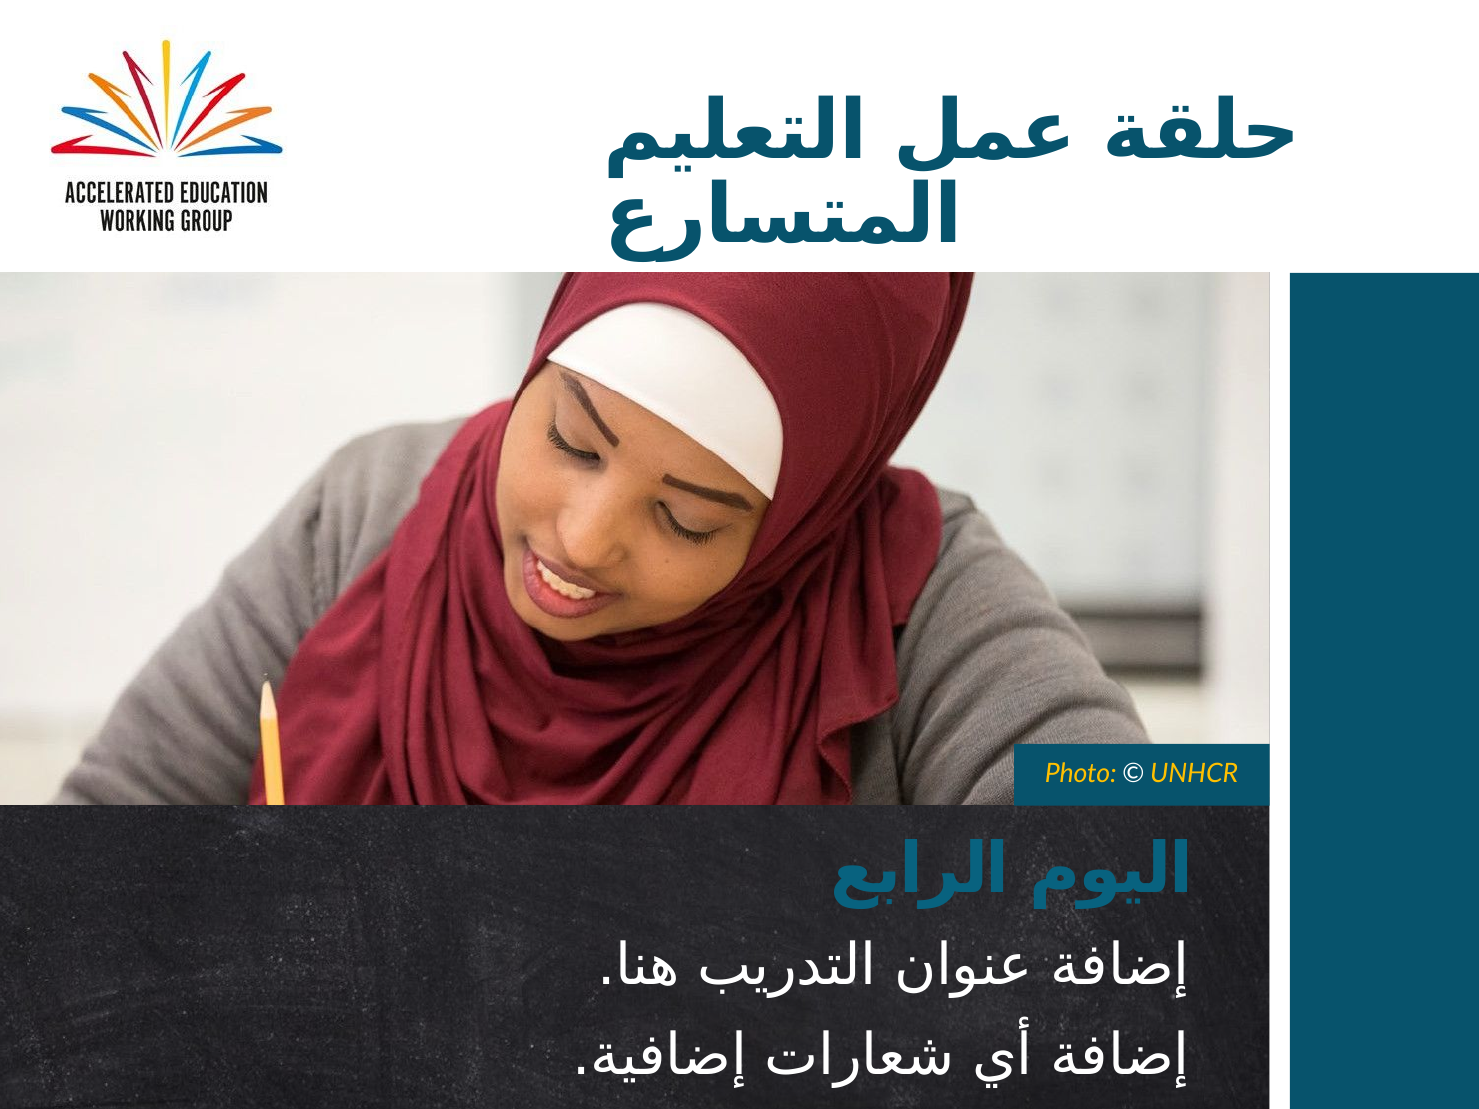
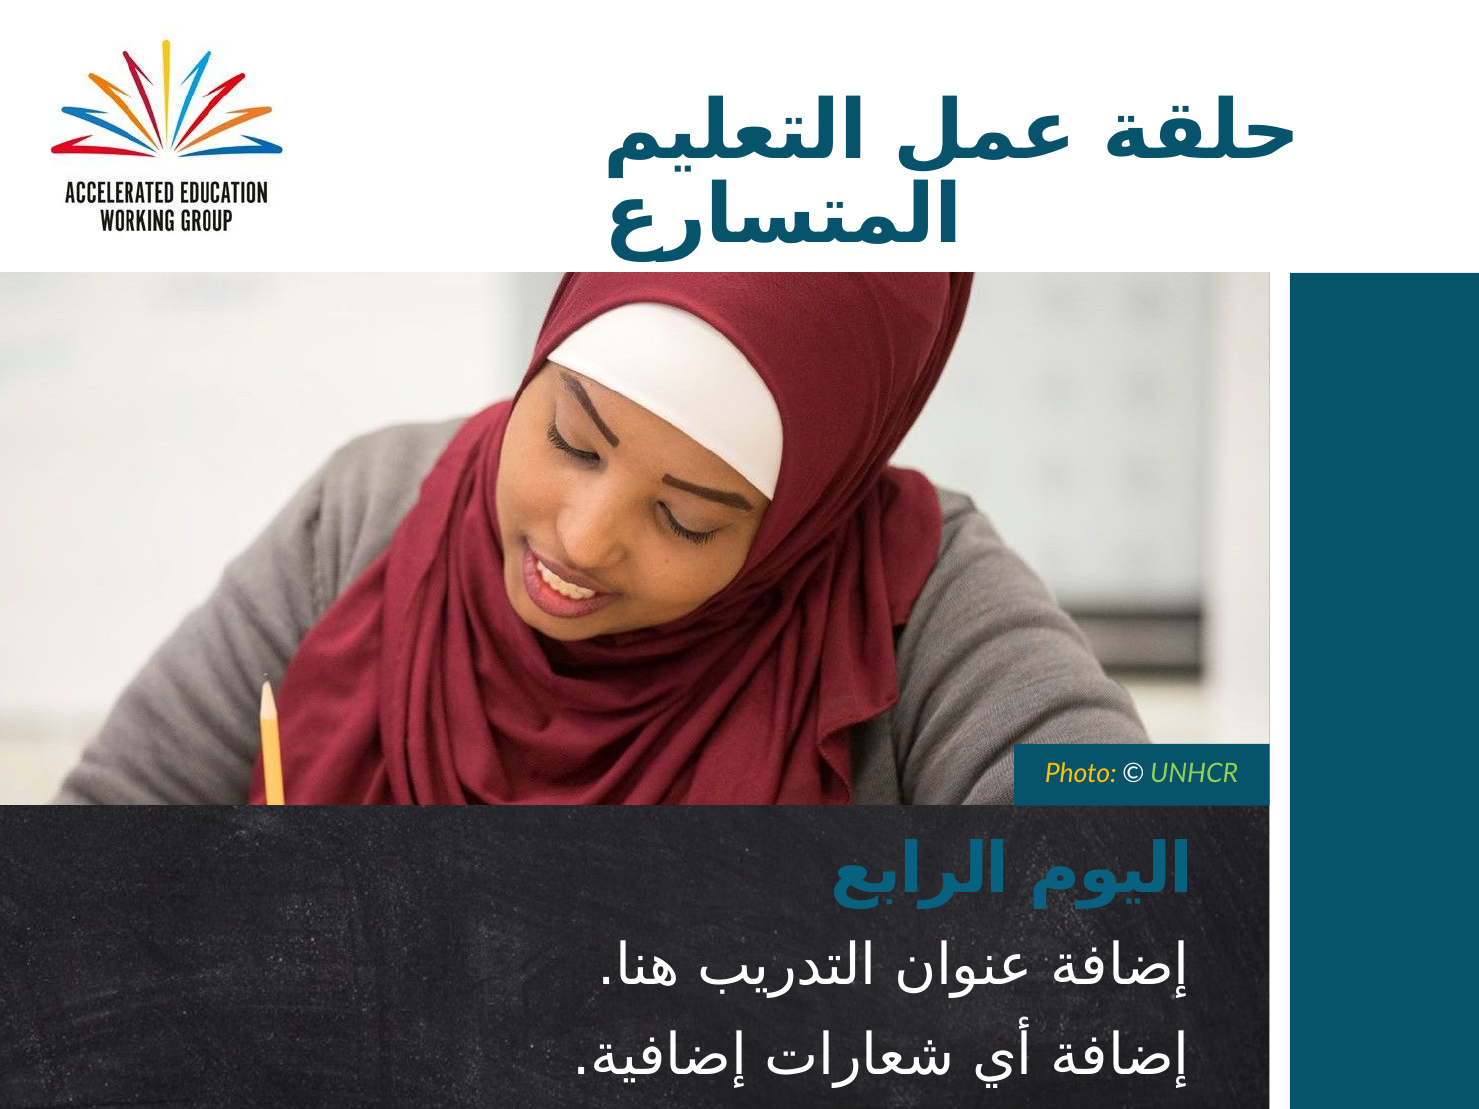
UNHCR colour: yellow -> light green (1194, 774)
